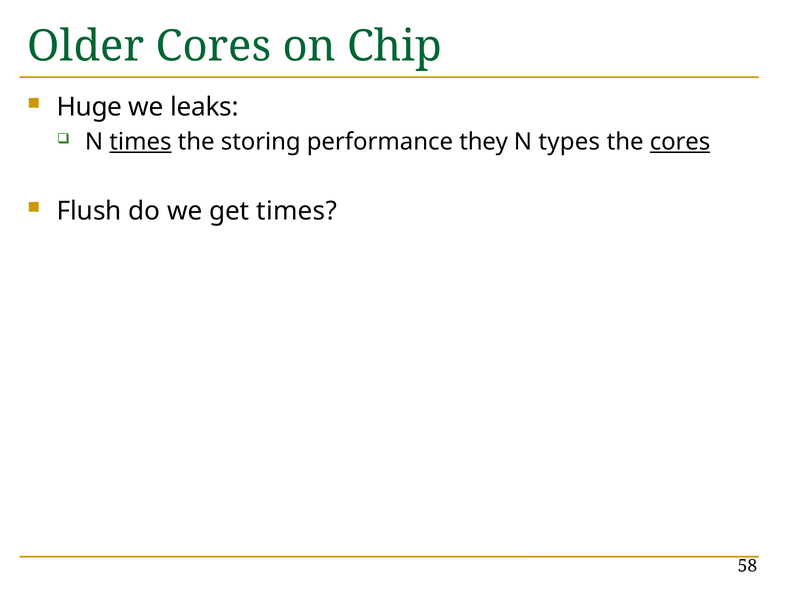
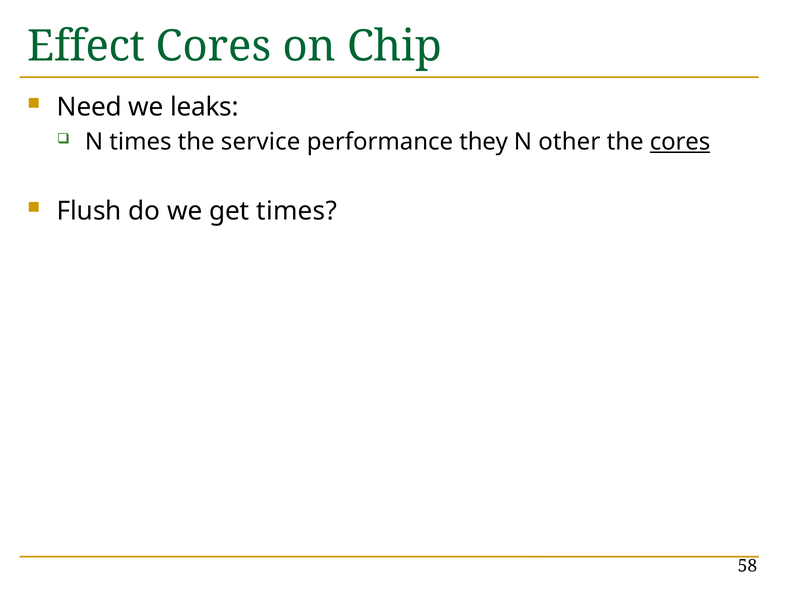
Older: Older -> Effect (86, 46)
Huge: Huge -> Need (89, 107)
times underline: present -> none (140, 142)
storing: storing -> service (261, 142)
types: types -> other (569, 142)
